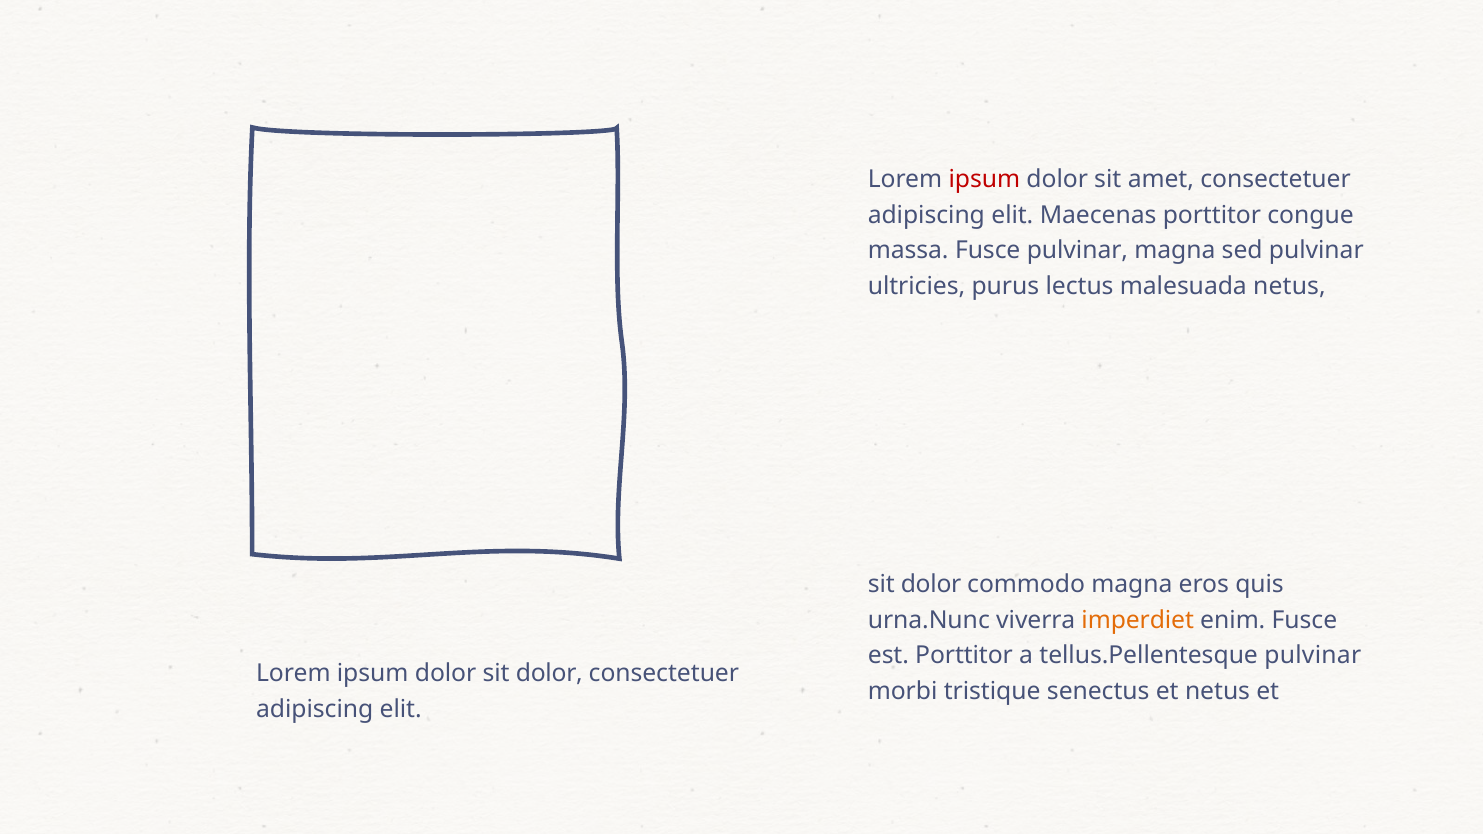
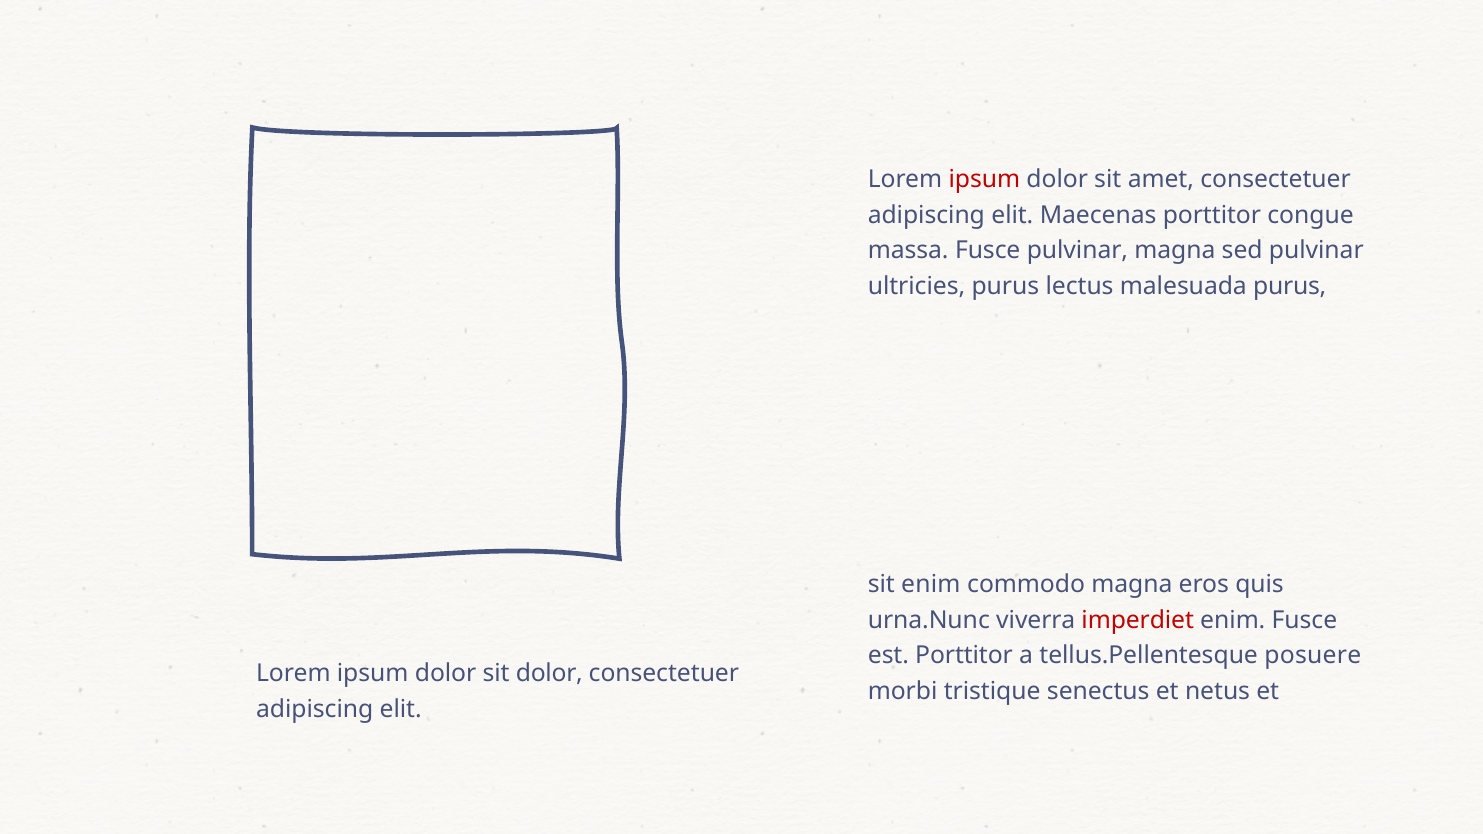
malesuada netus: netus -> purus (1290, 286)
dolor: dolor -> enim (931, 584)
imperdiet colour: orange -> red (1138, 620)
tellus.Pellentesque pulvinar: pulvinar -> posuere (1313, 656)
